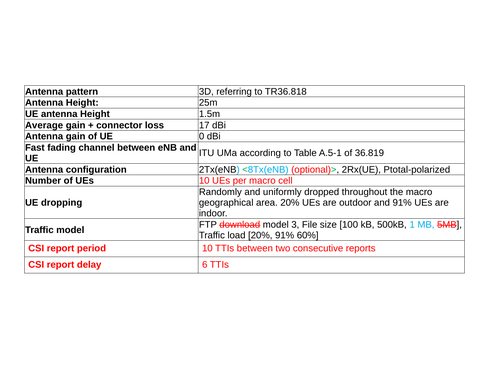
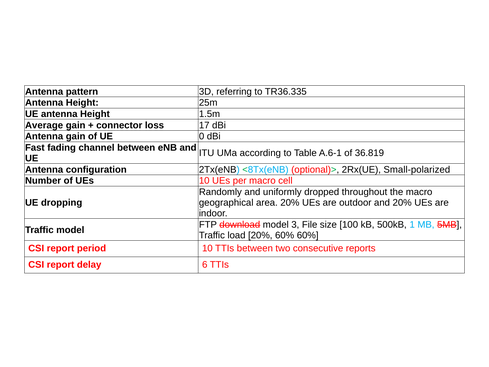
TR36.818: TR36.818 -> TR36.335 (286, 92)
A.5-1: A.5-1 -> A.6-1 (330, 153)
Ptotal-polarized: Ptotal-polarized -> Small-polarized (417, 169)
and 91%: 91% -> 20% (402, 203)
20% 91%: 91% -> 60% (285, 235)
